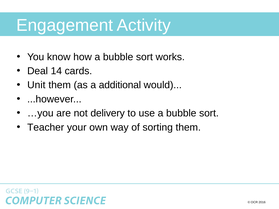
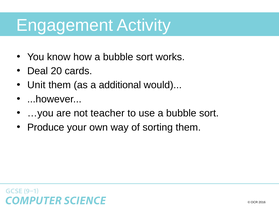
14: 14 -> 20 (56, 71)
delivery: delivery -> teacher (108, 113)
Teacher: Teacher -> Produce (46, 127)
